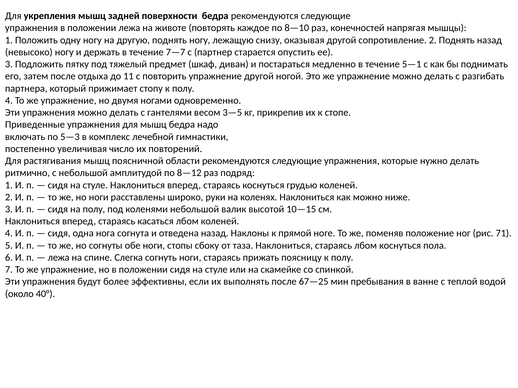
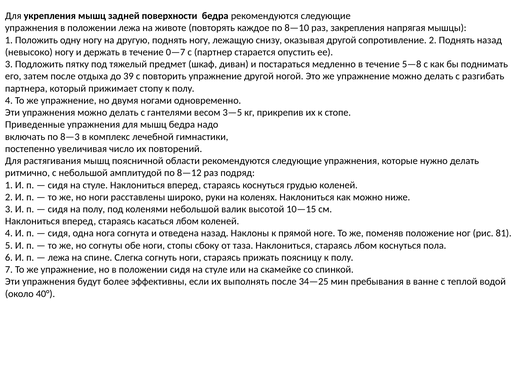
конечностей: конечностей -> закрепления (358, 28)
7—7: 7—7 -> 0—7 (176, 52)
5—1: 5—1 -> 5—8 (412, 64)
11: 11 -> 39 (129, 76)
5—3: 5—3 -> 8—3 (70, 137)
71: 71 -> 81 (504, 234)
67—25: 67—25 -> 34—25 (314, 282)
